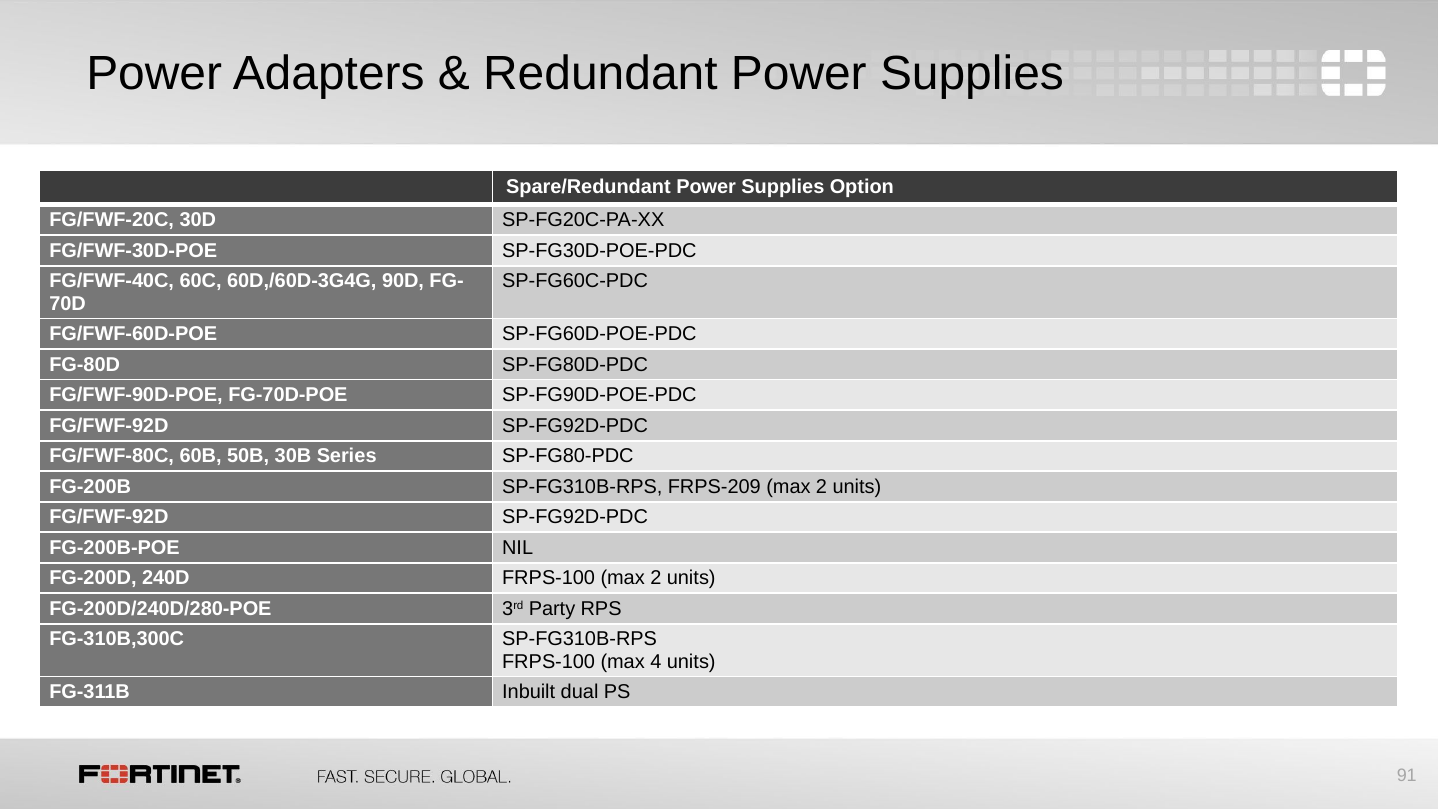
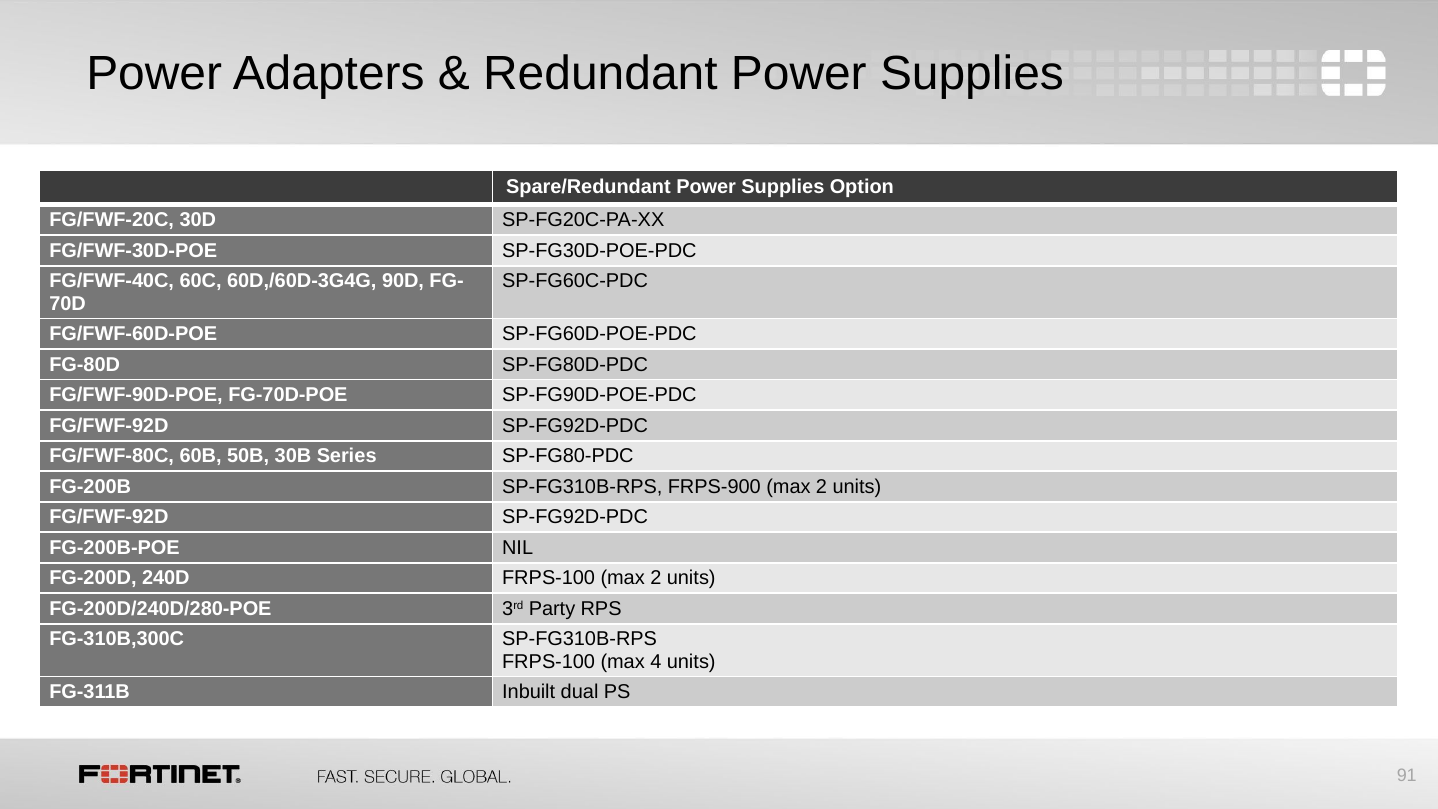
FRPS-209: FRPS-209 -> FRPS-900 (714, 487)
